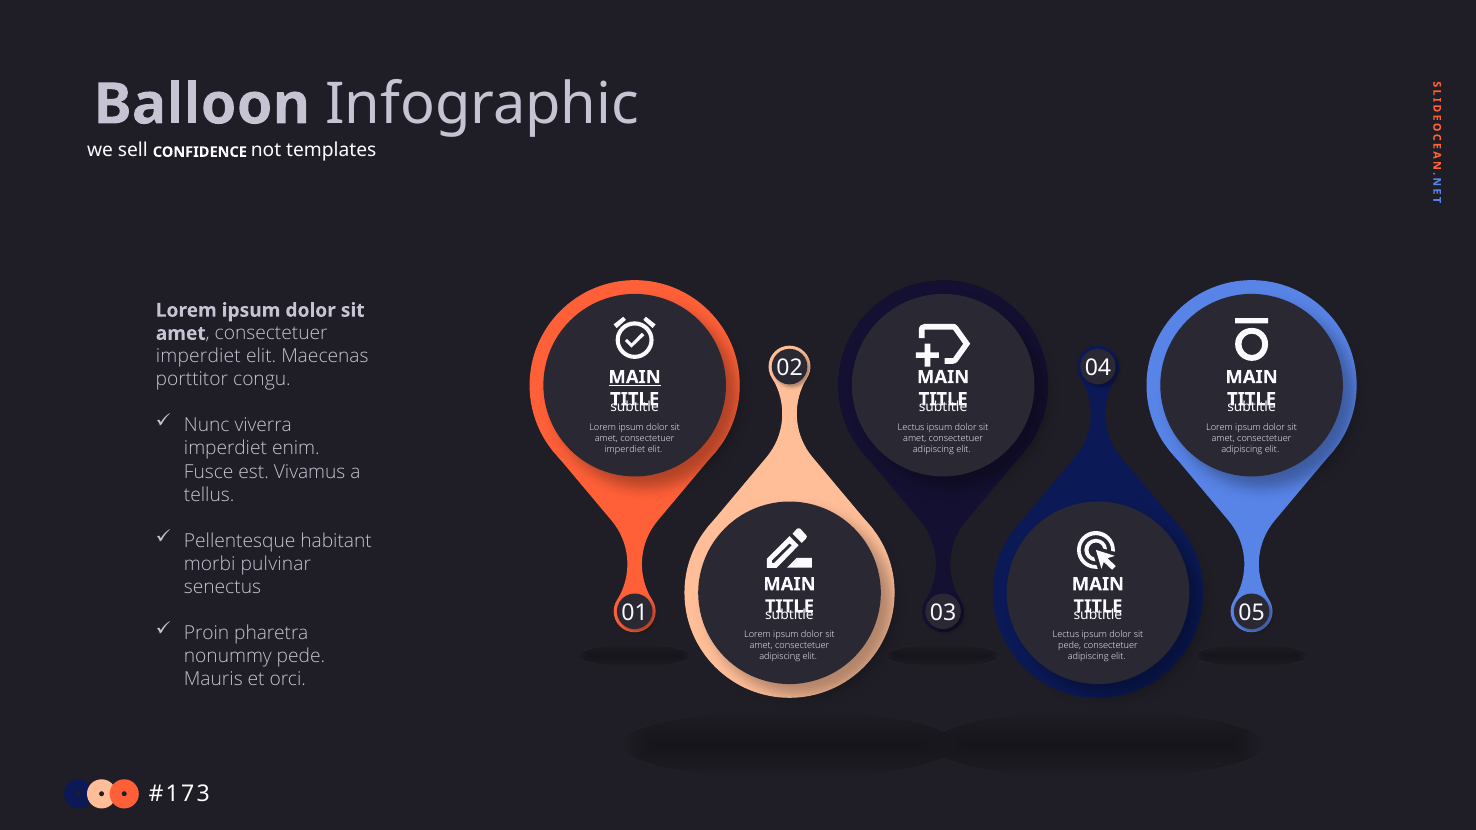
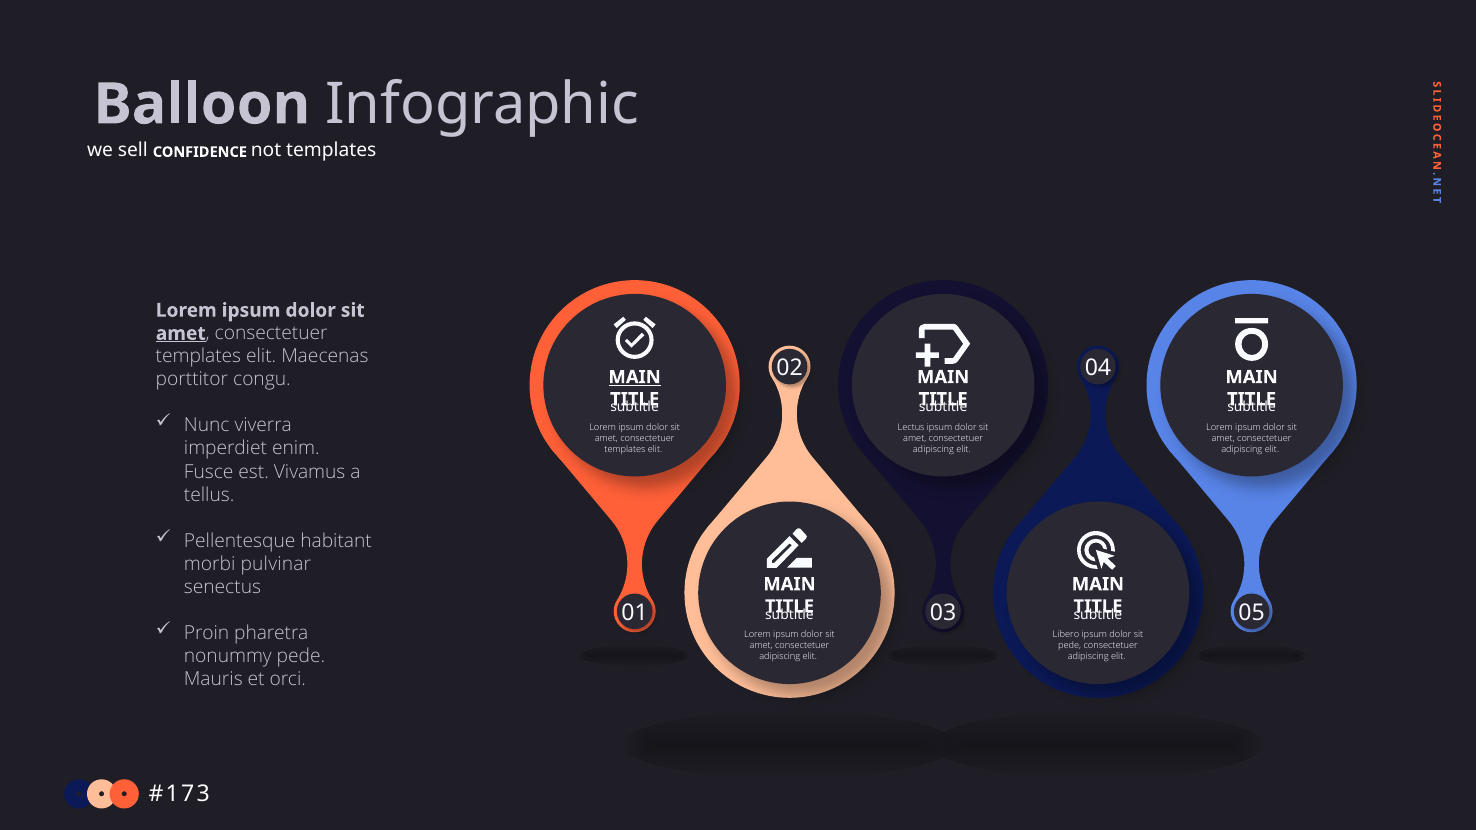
amet underline: none -> present (181, 334)
imperdiet: imperdiet -> templates (198, 357)
imperdiet: imperdiet -> templates (625, 450)
Lectus: Lectus -> Libero (1066, 635)
